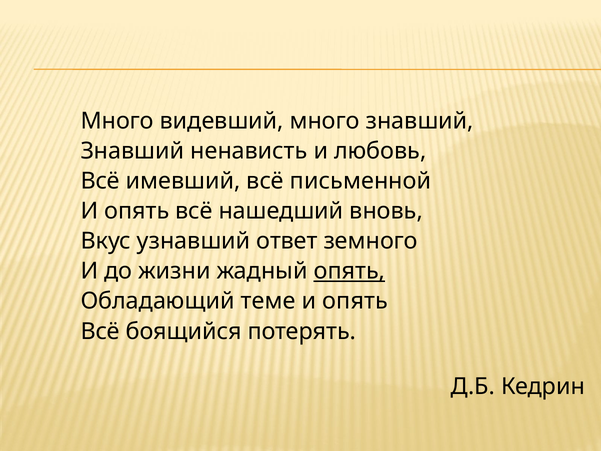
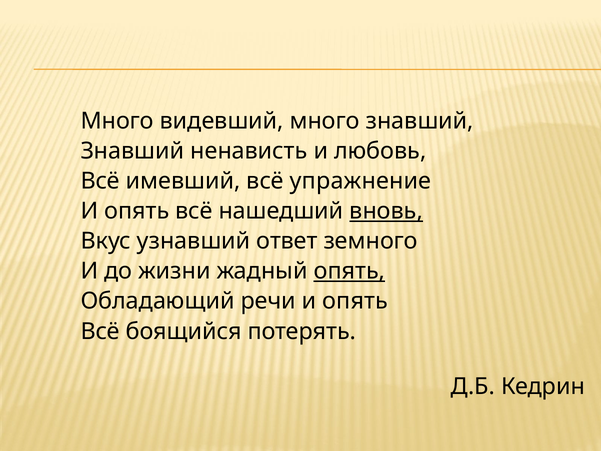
письменной: письменной -> упражнение (361, 181)
вновь underline: none -> present (386, 211)
теме: теме -> речи (268, 301)
